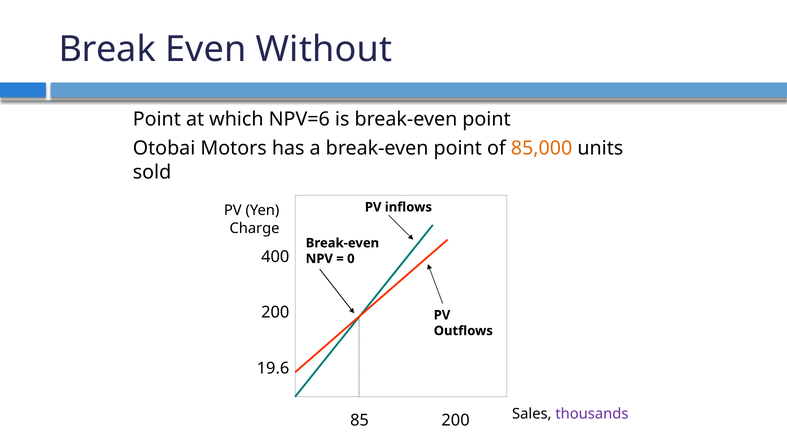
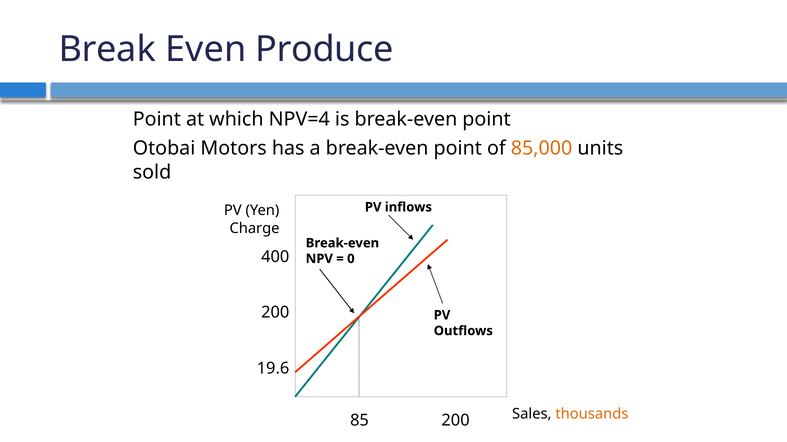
Without: Without -> Produce (324, 49)
NPV=6: NPV=6 -> NPV=4 (299, 119)
thousands colour: purple -> orange (592, 414)
